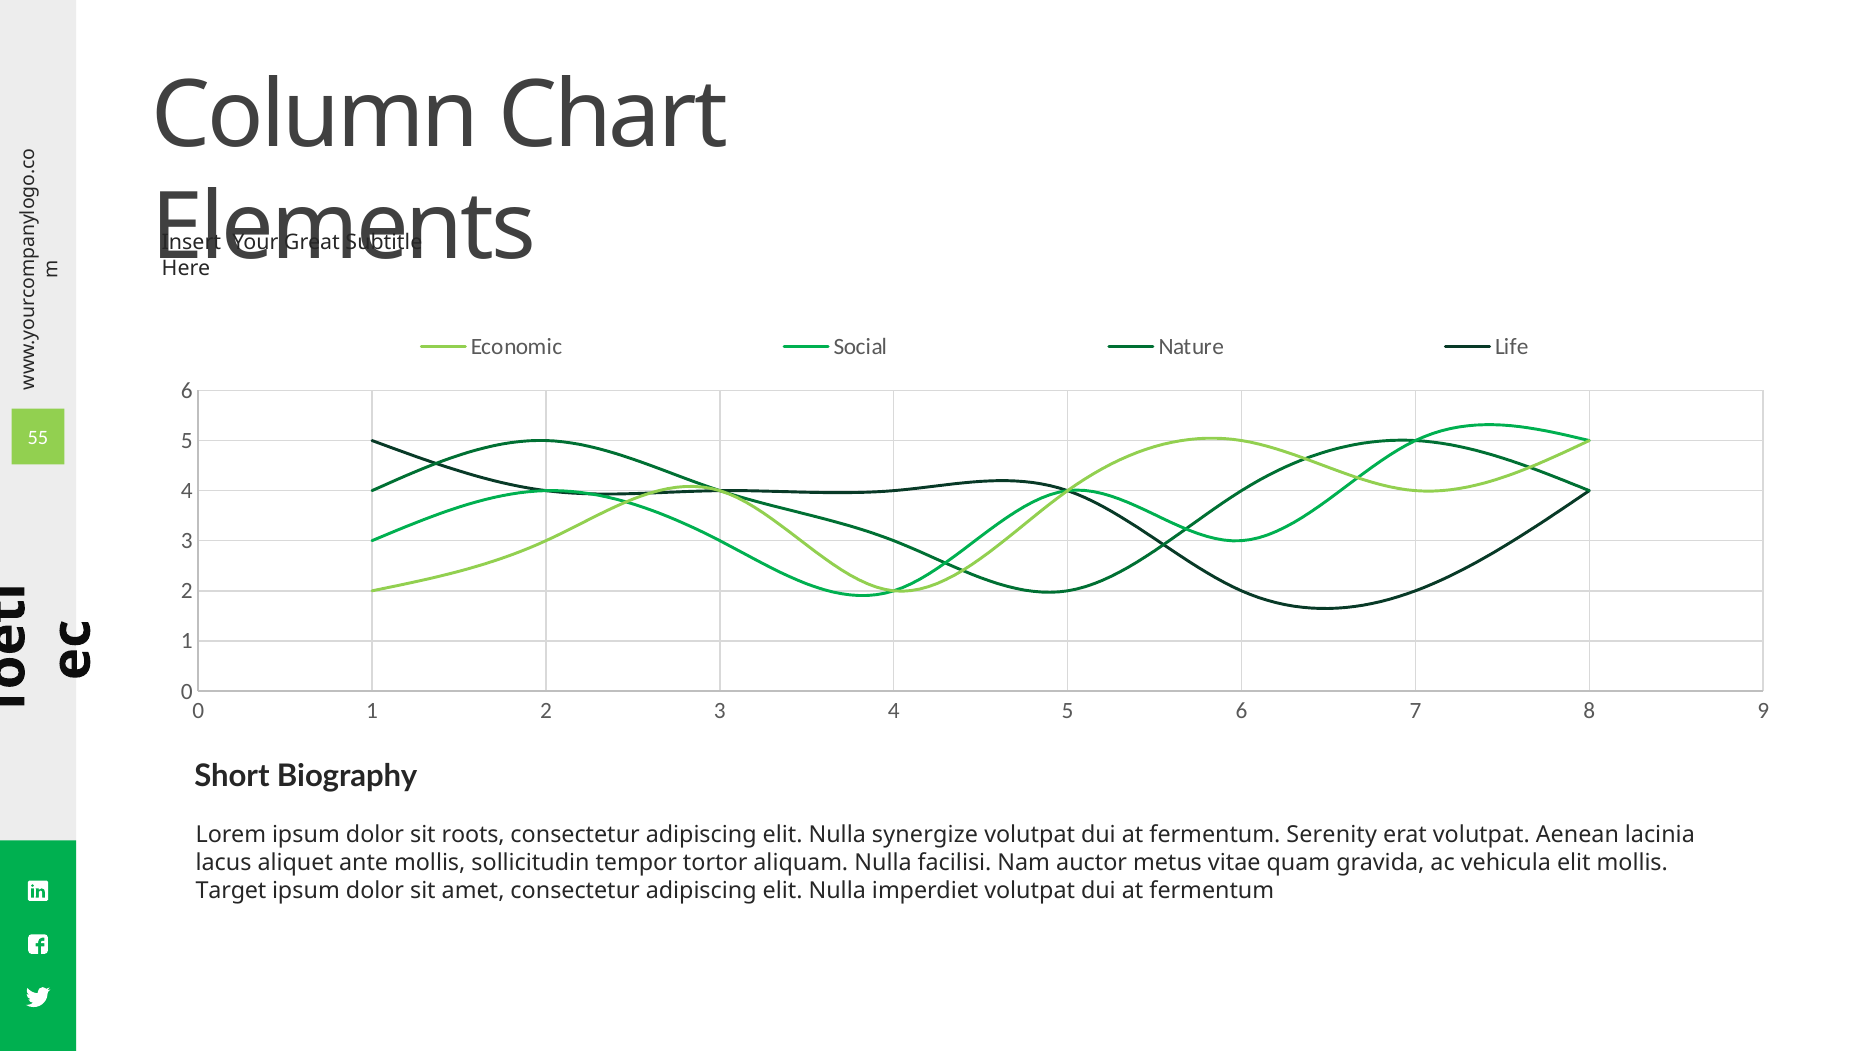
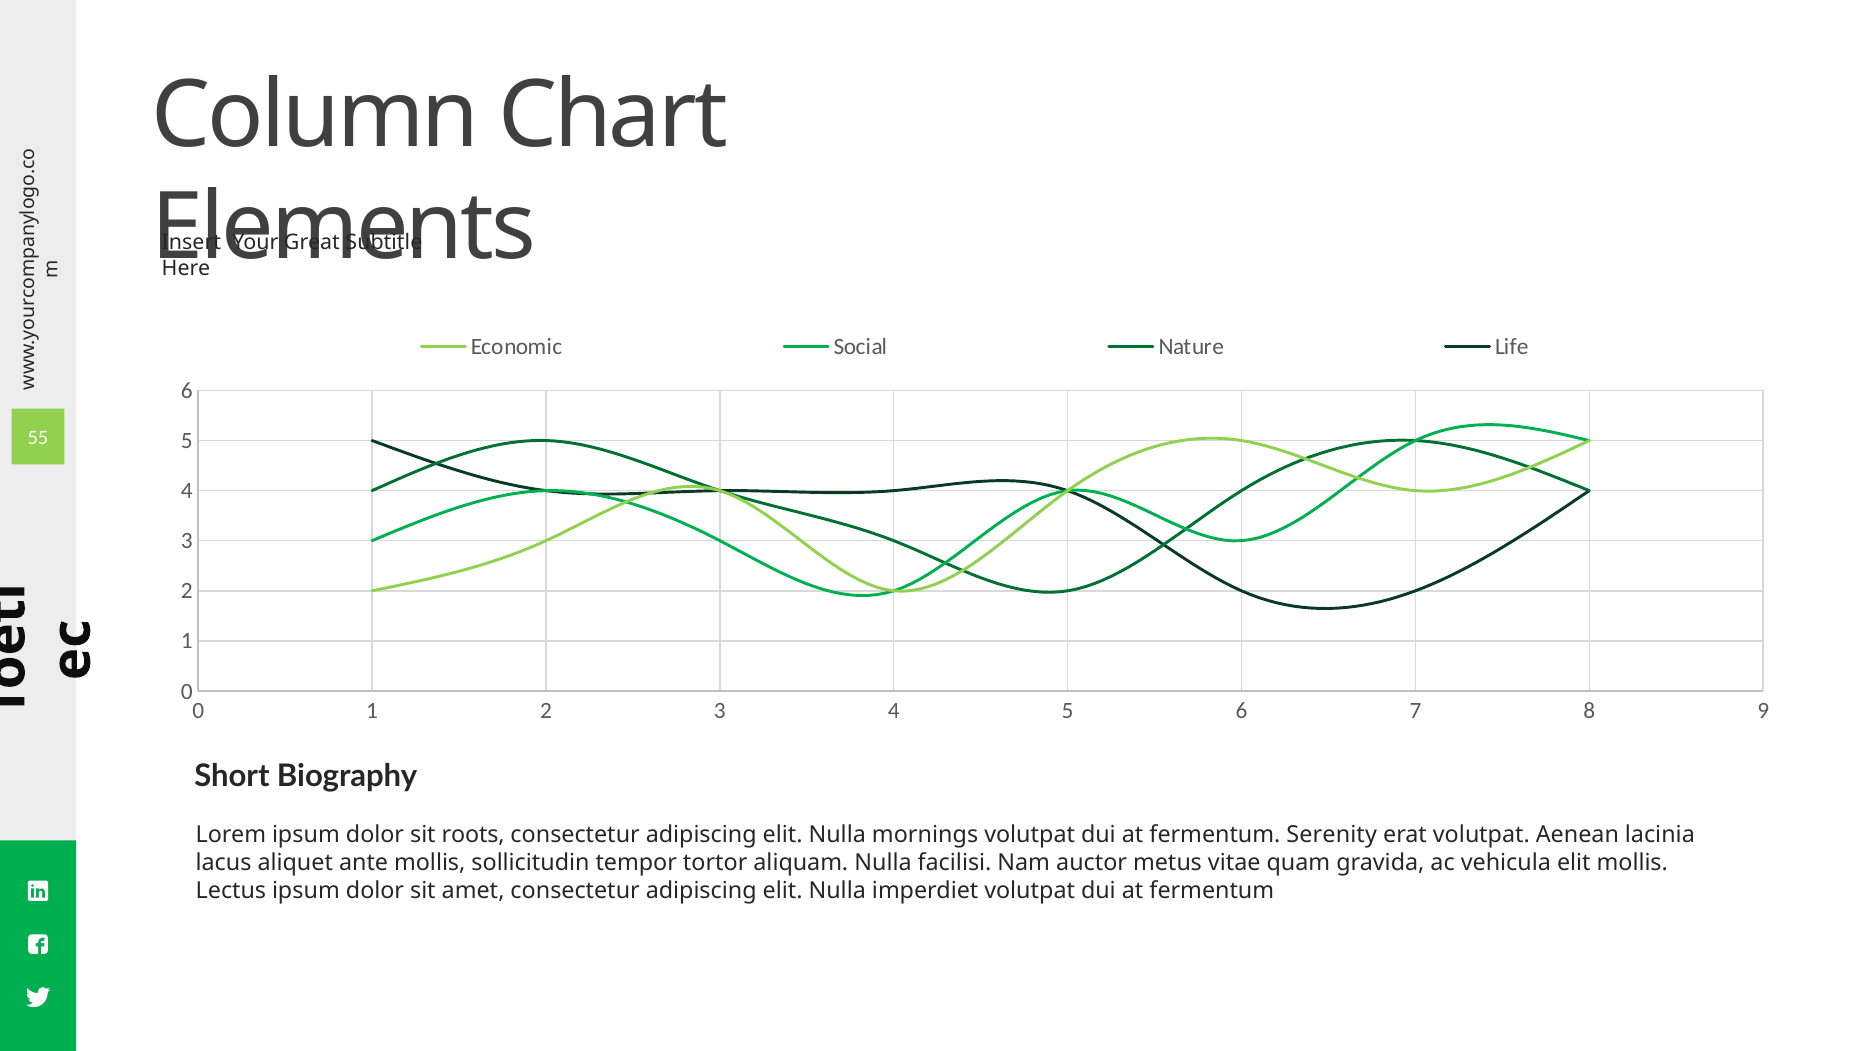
synergize: synergize -> mornings (925, 835)
Target: Target -> Lectus (231, 891)
